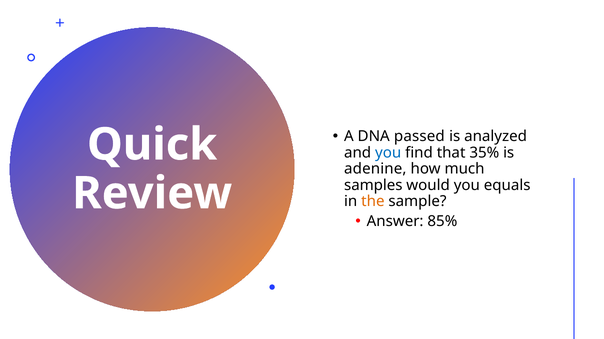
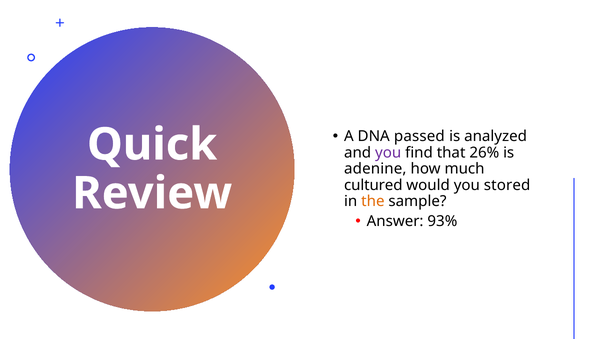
you colour: blue -> purple (388, 153)
35%: 35% -> 26% (484, 153)
samples: samples -> cultured (373, 186)
equals: equals -> stored (507, 186)
85%: 85% -> 93% (442, 222)
